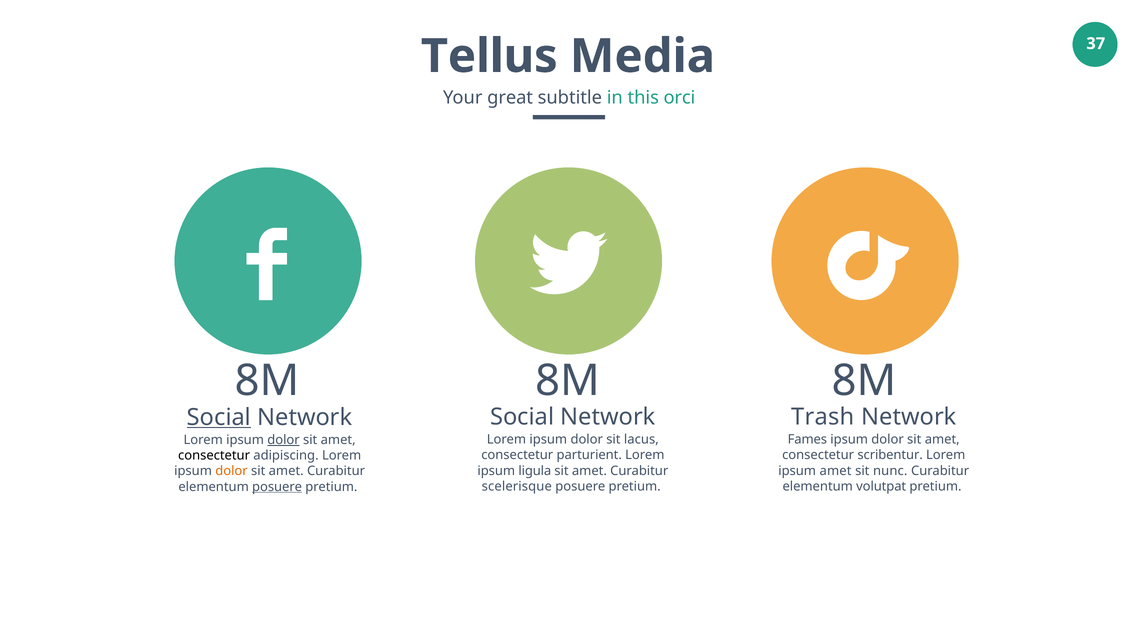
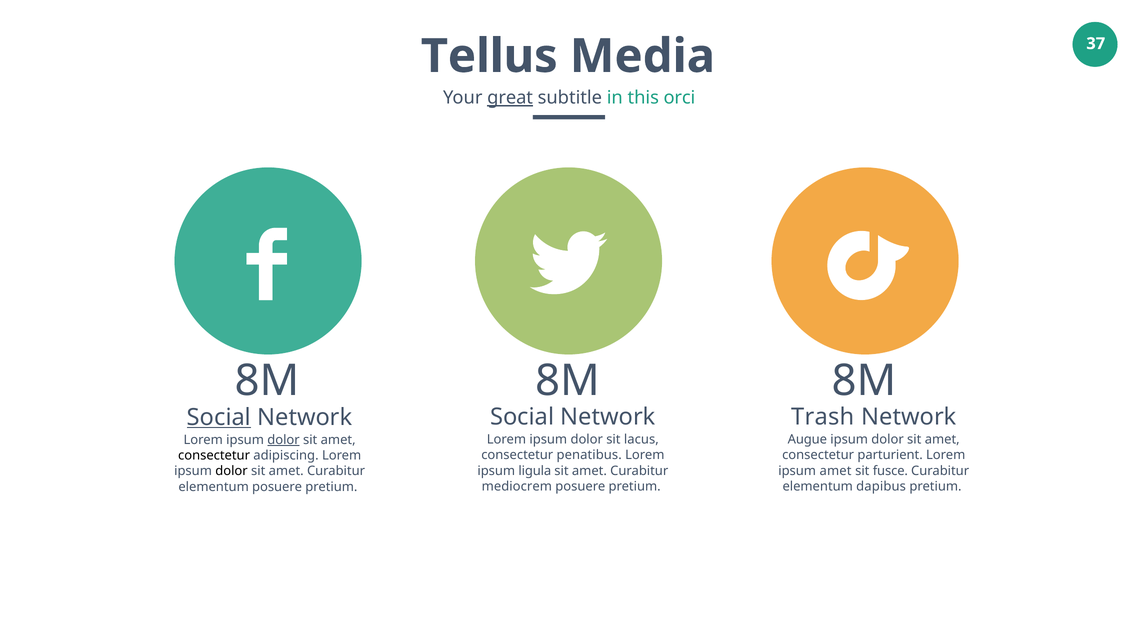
great underline: none -> present (510, 98)
Fames: Fames -> Augue (807, 440)
parturient: parturient -> penatibus (589, 455)
scribentur: scribentur -> parturient (890, 455)
nunc: nunc -> fusce (890, 471)
dolor colour: orange -> black (232, 471)
scelerisque: scelerisque -> mediocrem (517, 486)
volutpat: volutpat -> dapibus (881, 486)
posuere underline: present -> none (277, 487)
